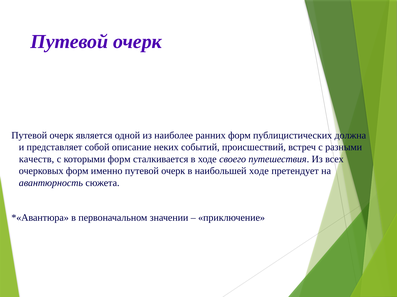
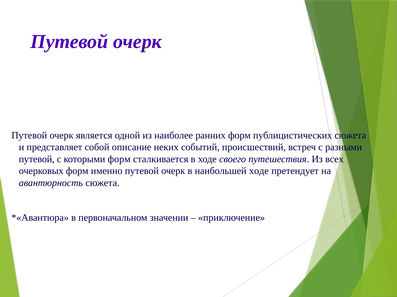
публицистических должна: должна -> сюжета (350, 136)
качеств: качеств -> путевой (37, 159)
